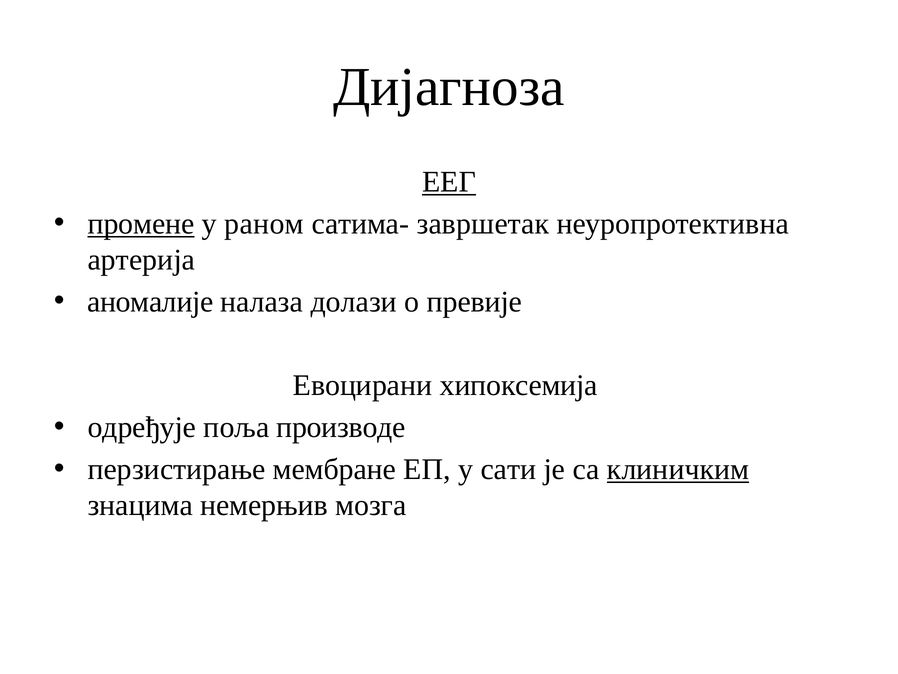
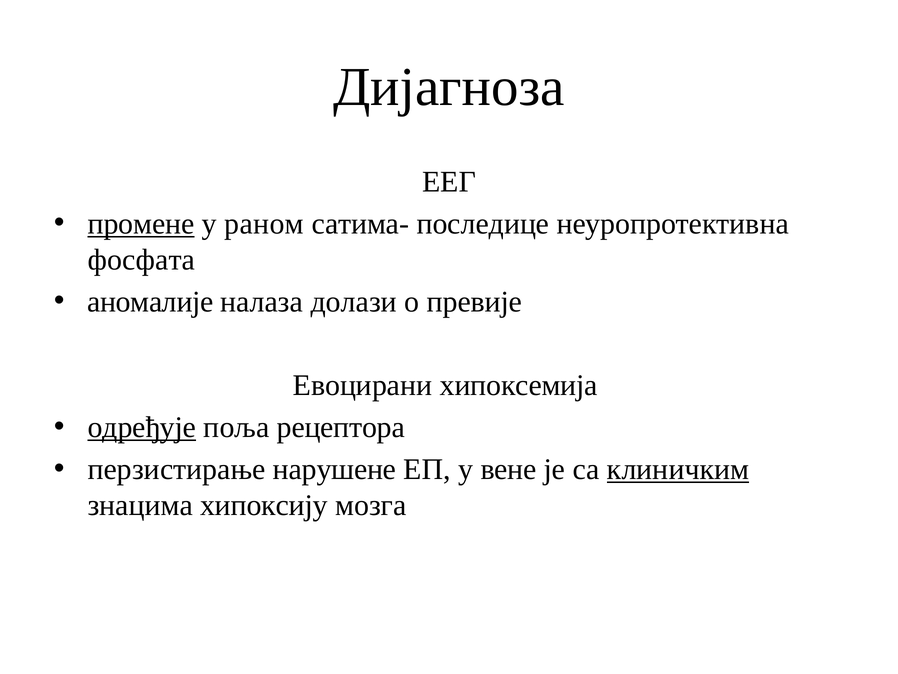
ЕЕГ underline: present -> none (449, 182)
завршетак: завршетак -> последице (483, 224)
артерија: артерија -> фосфата (141, 260)
одређује underline: none -> present (142, 427)
производе: производе -> рецептора (341, 427)
мембране: мембране -> нарушене (335, 469)
сати: сати -> вене (509, 469)
немерњив: немерњив -> хипоксију (264, 505)
